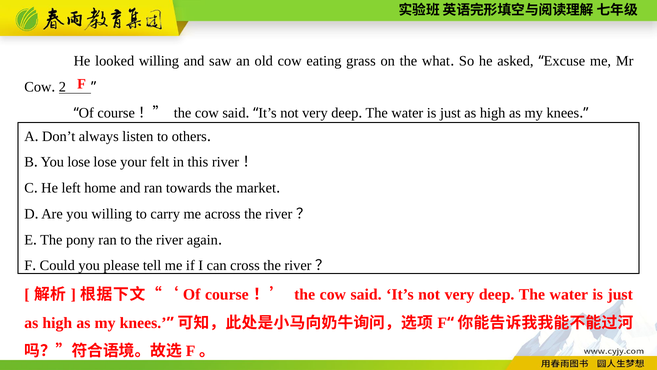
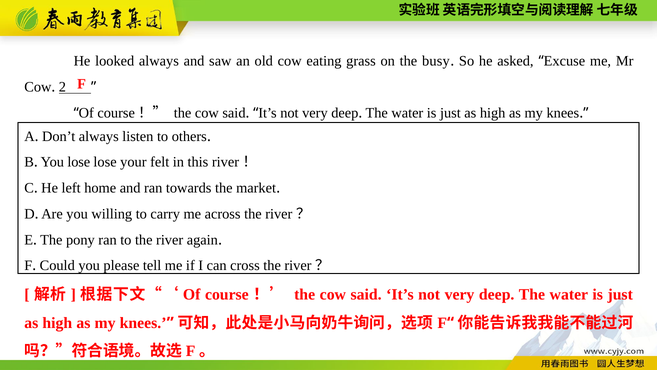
looked willing: willing -> always (159, 61)
what: what -> busy (436, 61)
